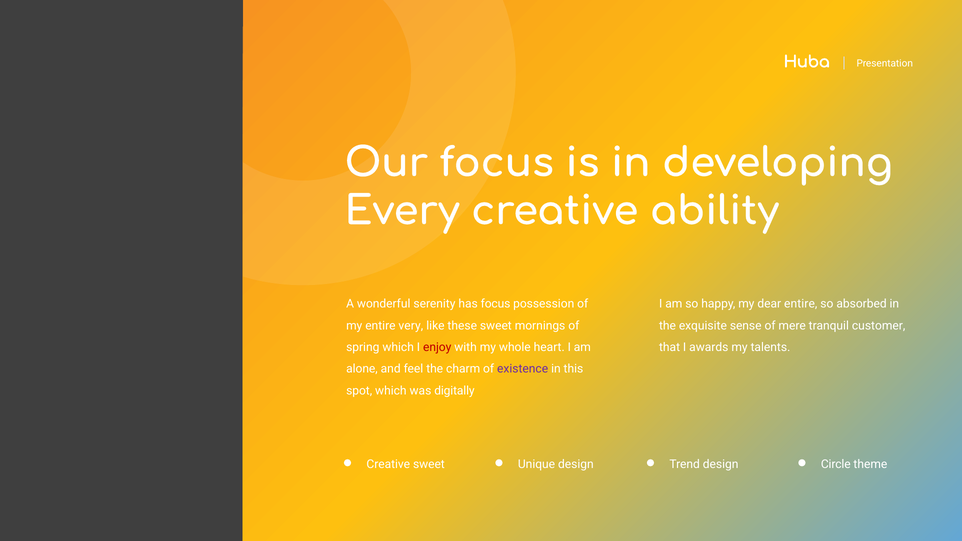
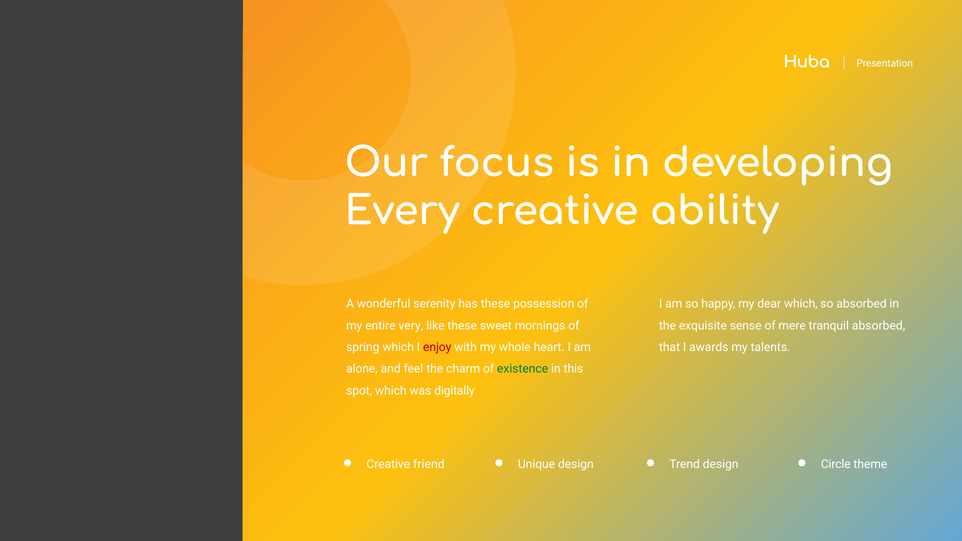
has focus: focus -> these (495, 304)
dear entire: entire -> which (801, 304)
tranquil customer: customer -> absorbed (879, 326)
existence colour: purple -> green (523, 369)
Creative sweet: sweet -> friend (429, 464)
